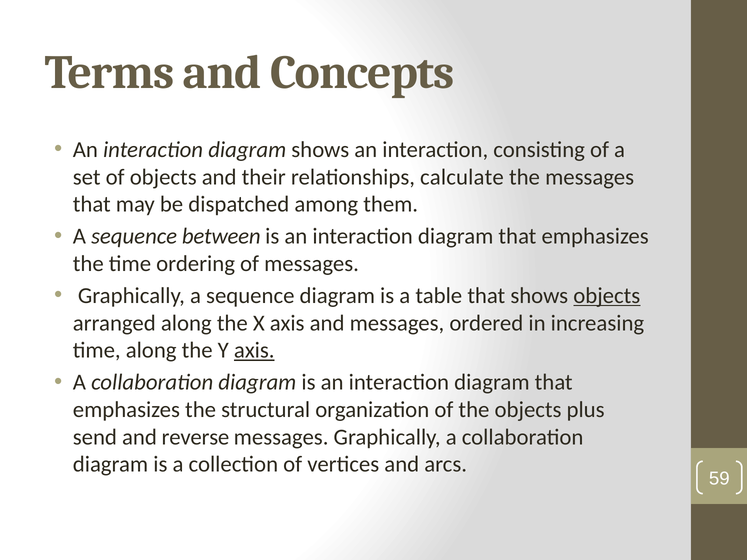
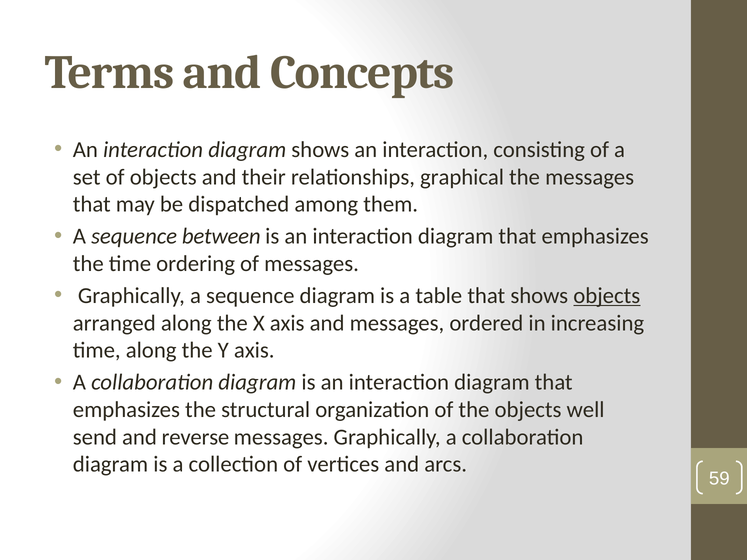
calculate: calculate -> graphical (462, 177)
axis underline: present -> none (254, 351)
plus: plus -> well (586, 410)
